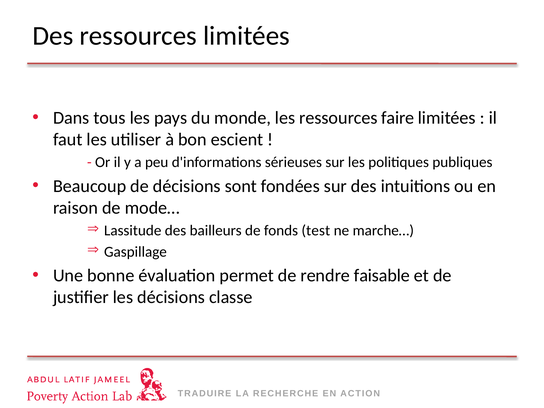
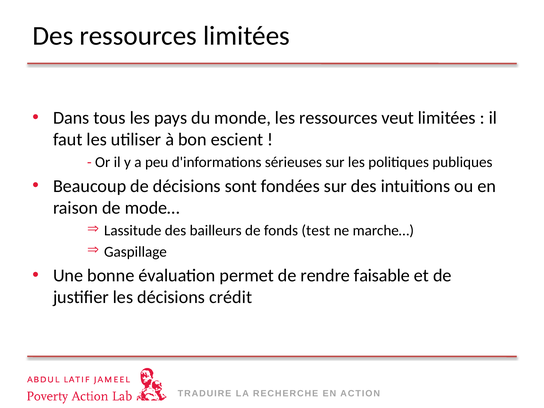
faire: faire -> veut (398, 118)
classe: classe -> crédit (231, 297)
